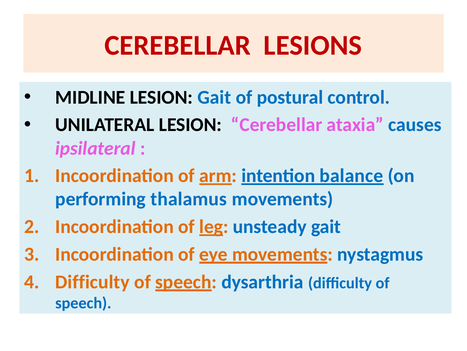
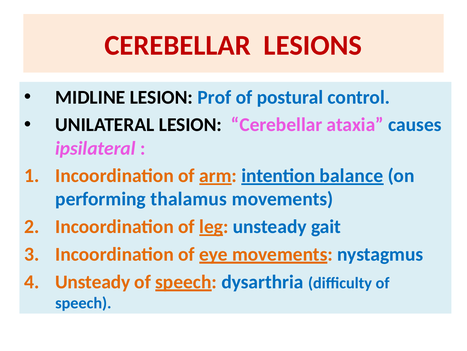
LESION Gait: Gait -> Prof (214, 97)
Difficulty: Difficulty -> Unsteady (93, 281)
